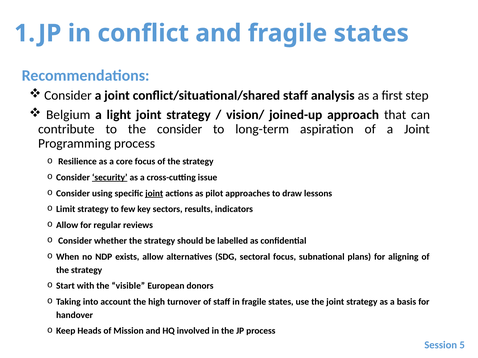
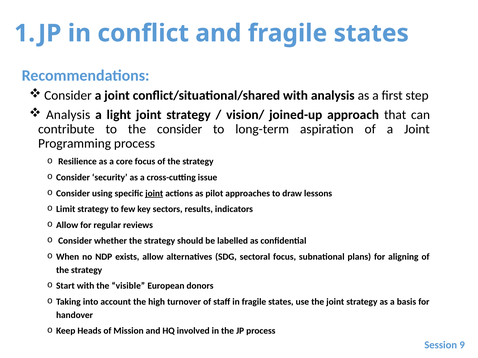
conflict/situational/shared staff: staff -> with (295, 96)
Belgium: Belgium -> Analysis (68, 115)
security underline: present -> none (110, 178)
5: 5 -> 9 (462, 345)
